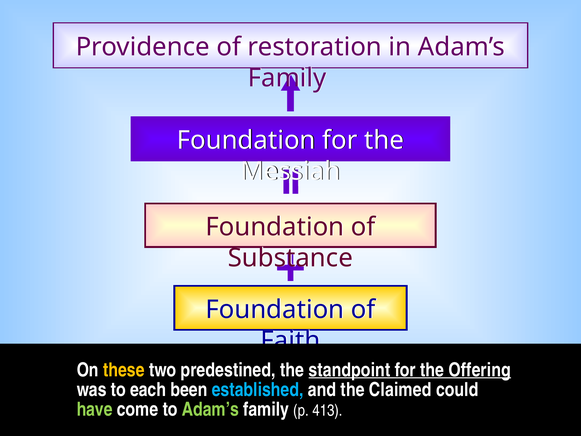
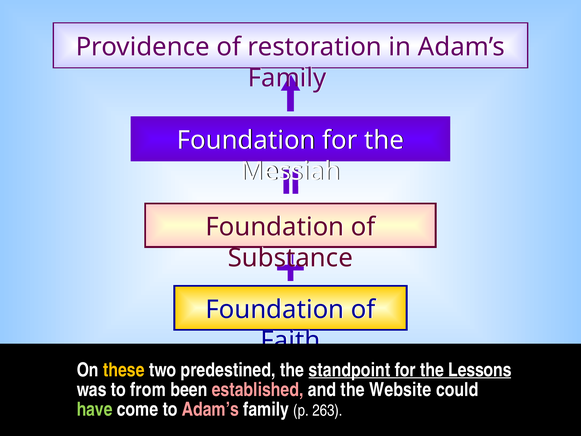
Offering: Offering -> Lessons (480, 370)
each: each -> from (148, 390)
established colour: light blue -> pink (258, 390)
Claimed: Claimed -> Website (400, 390)
Adam’s colour: light green -> pink (210, 409)
413: 413 -> 263 (328, 410)
